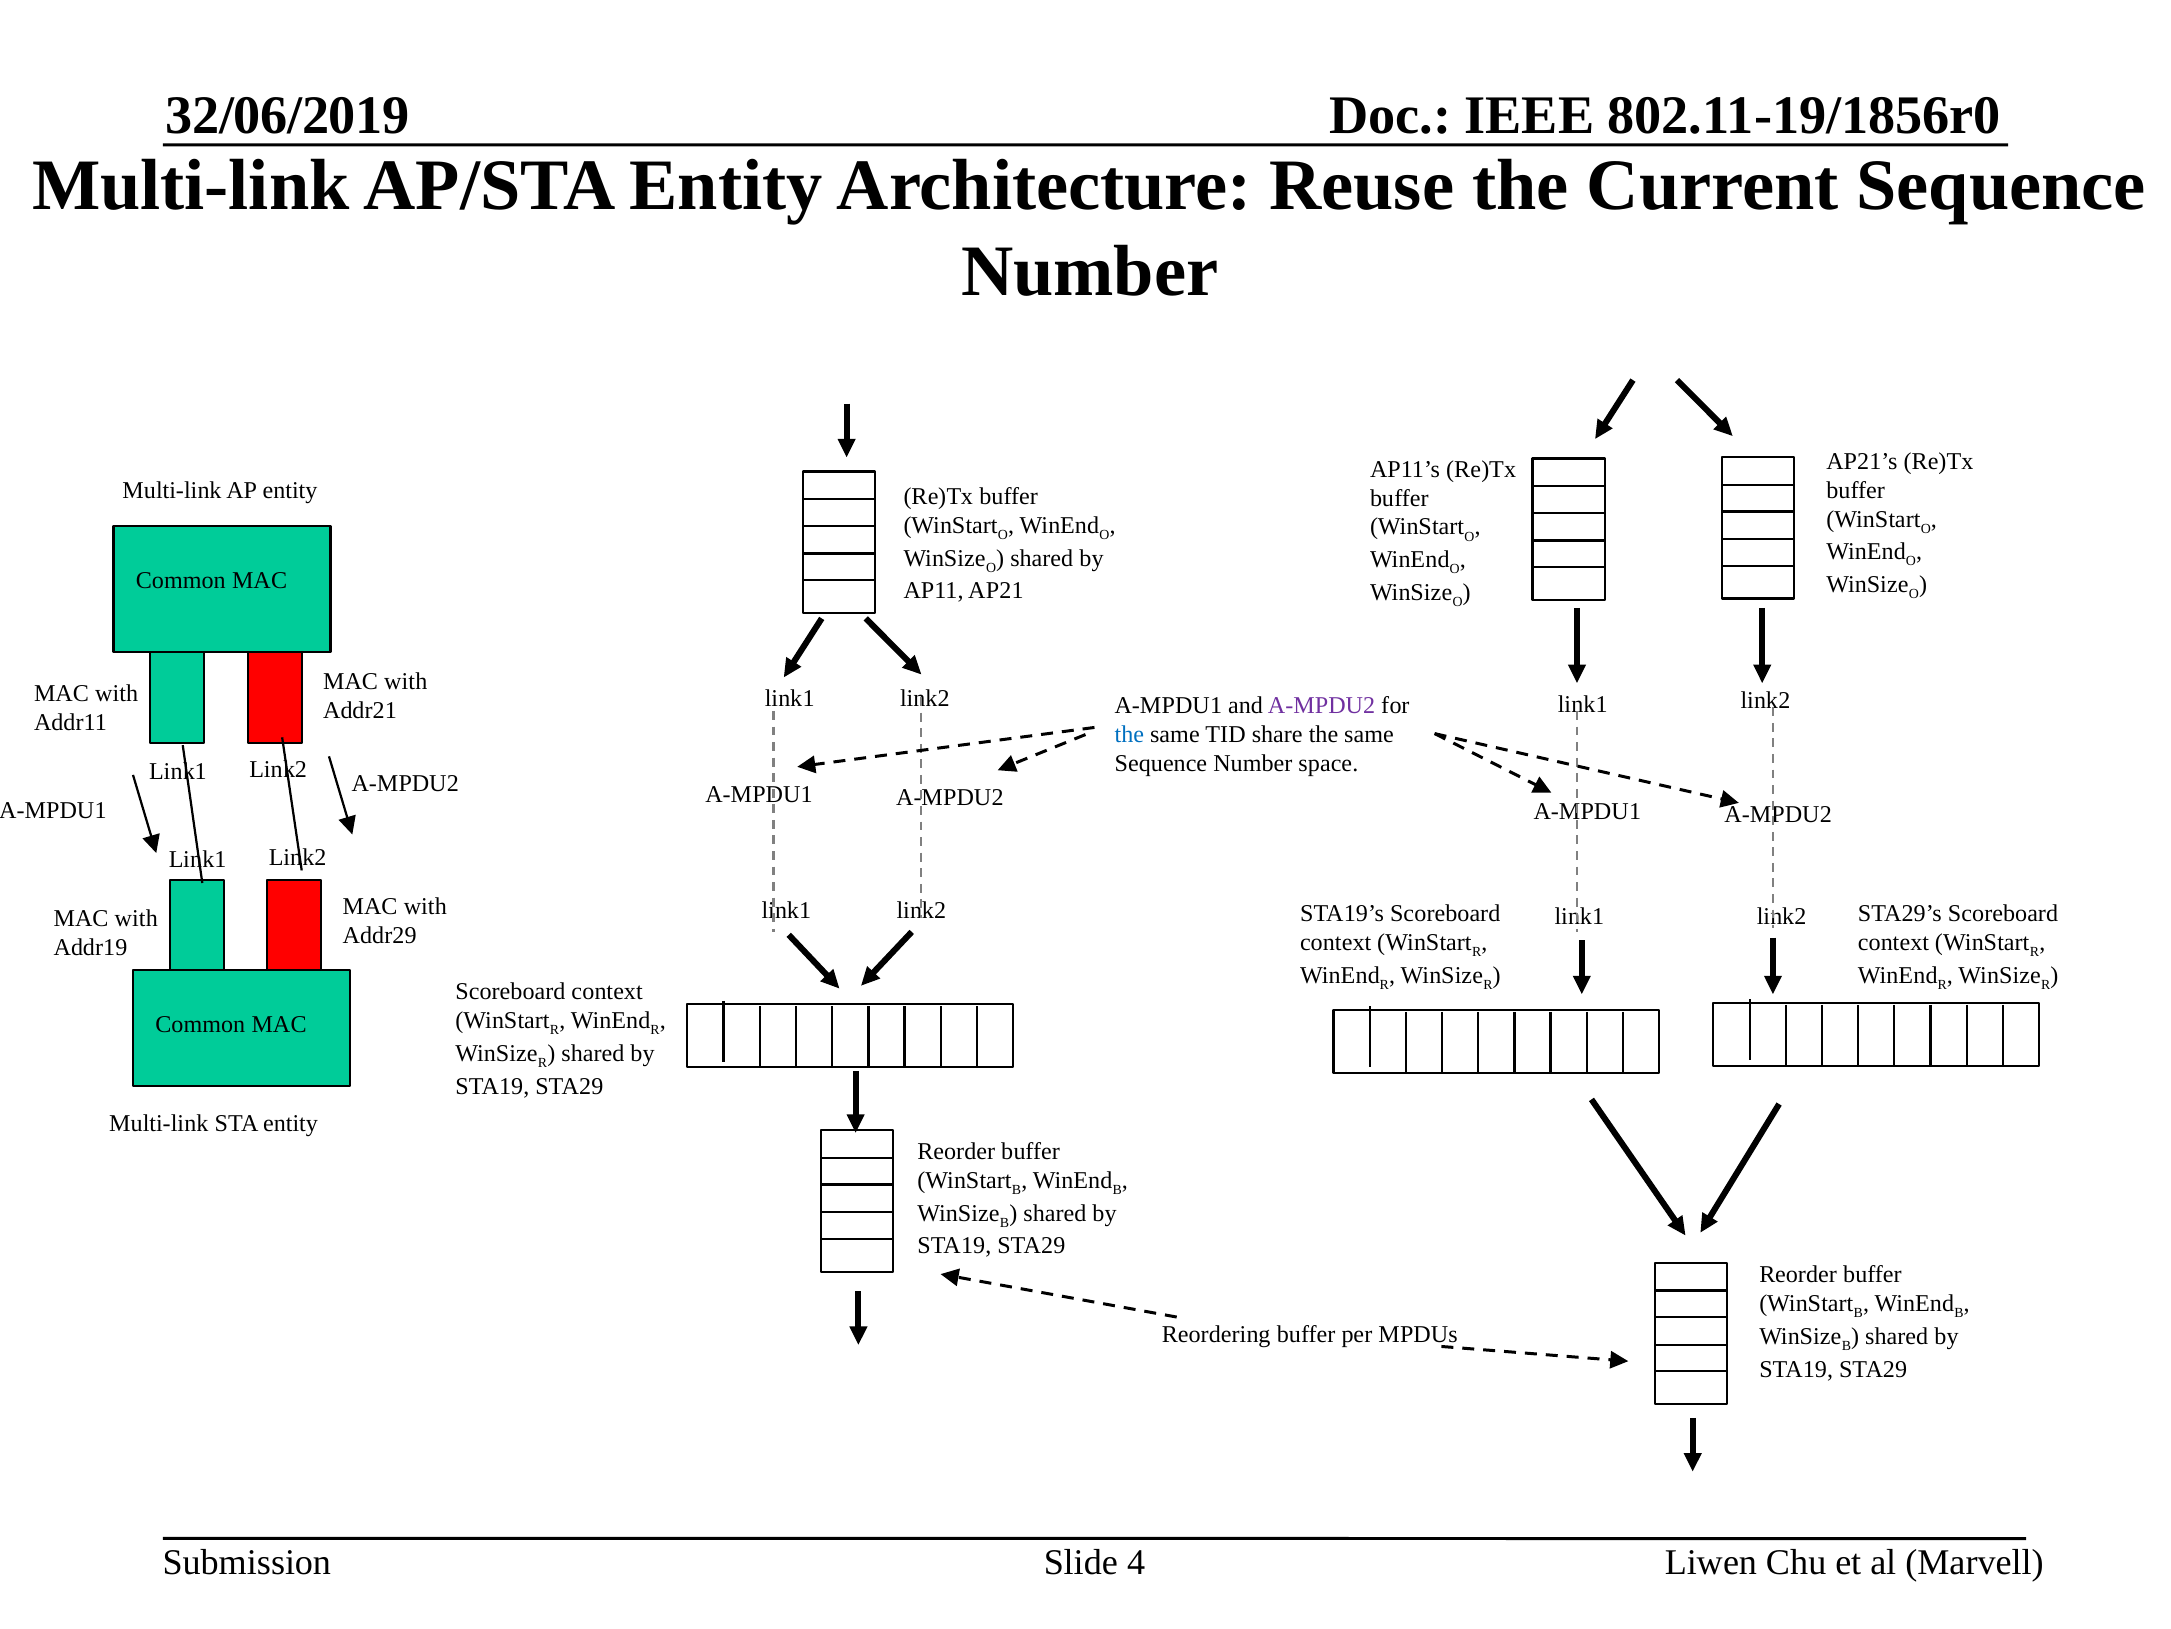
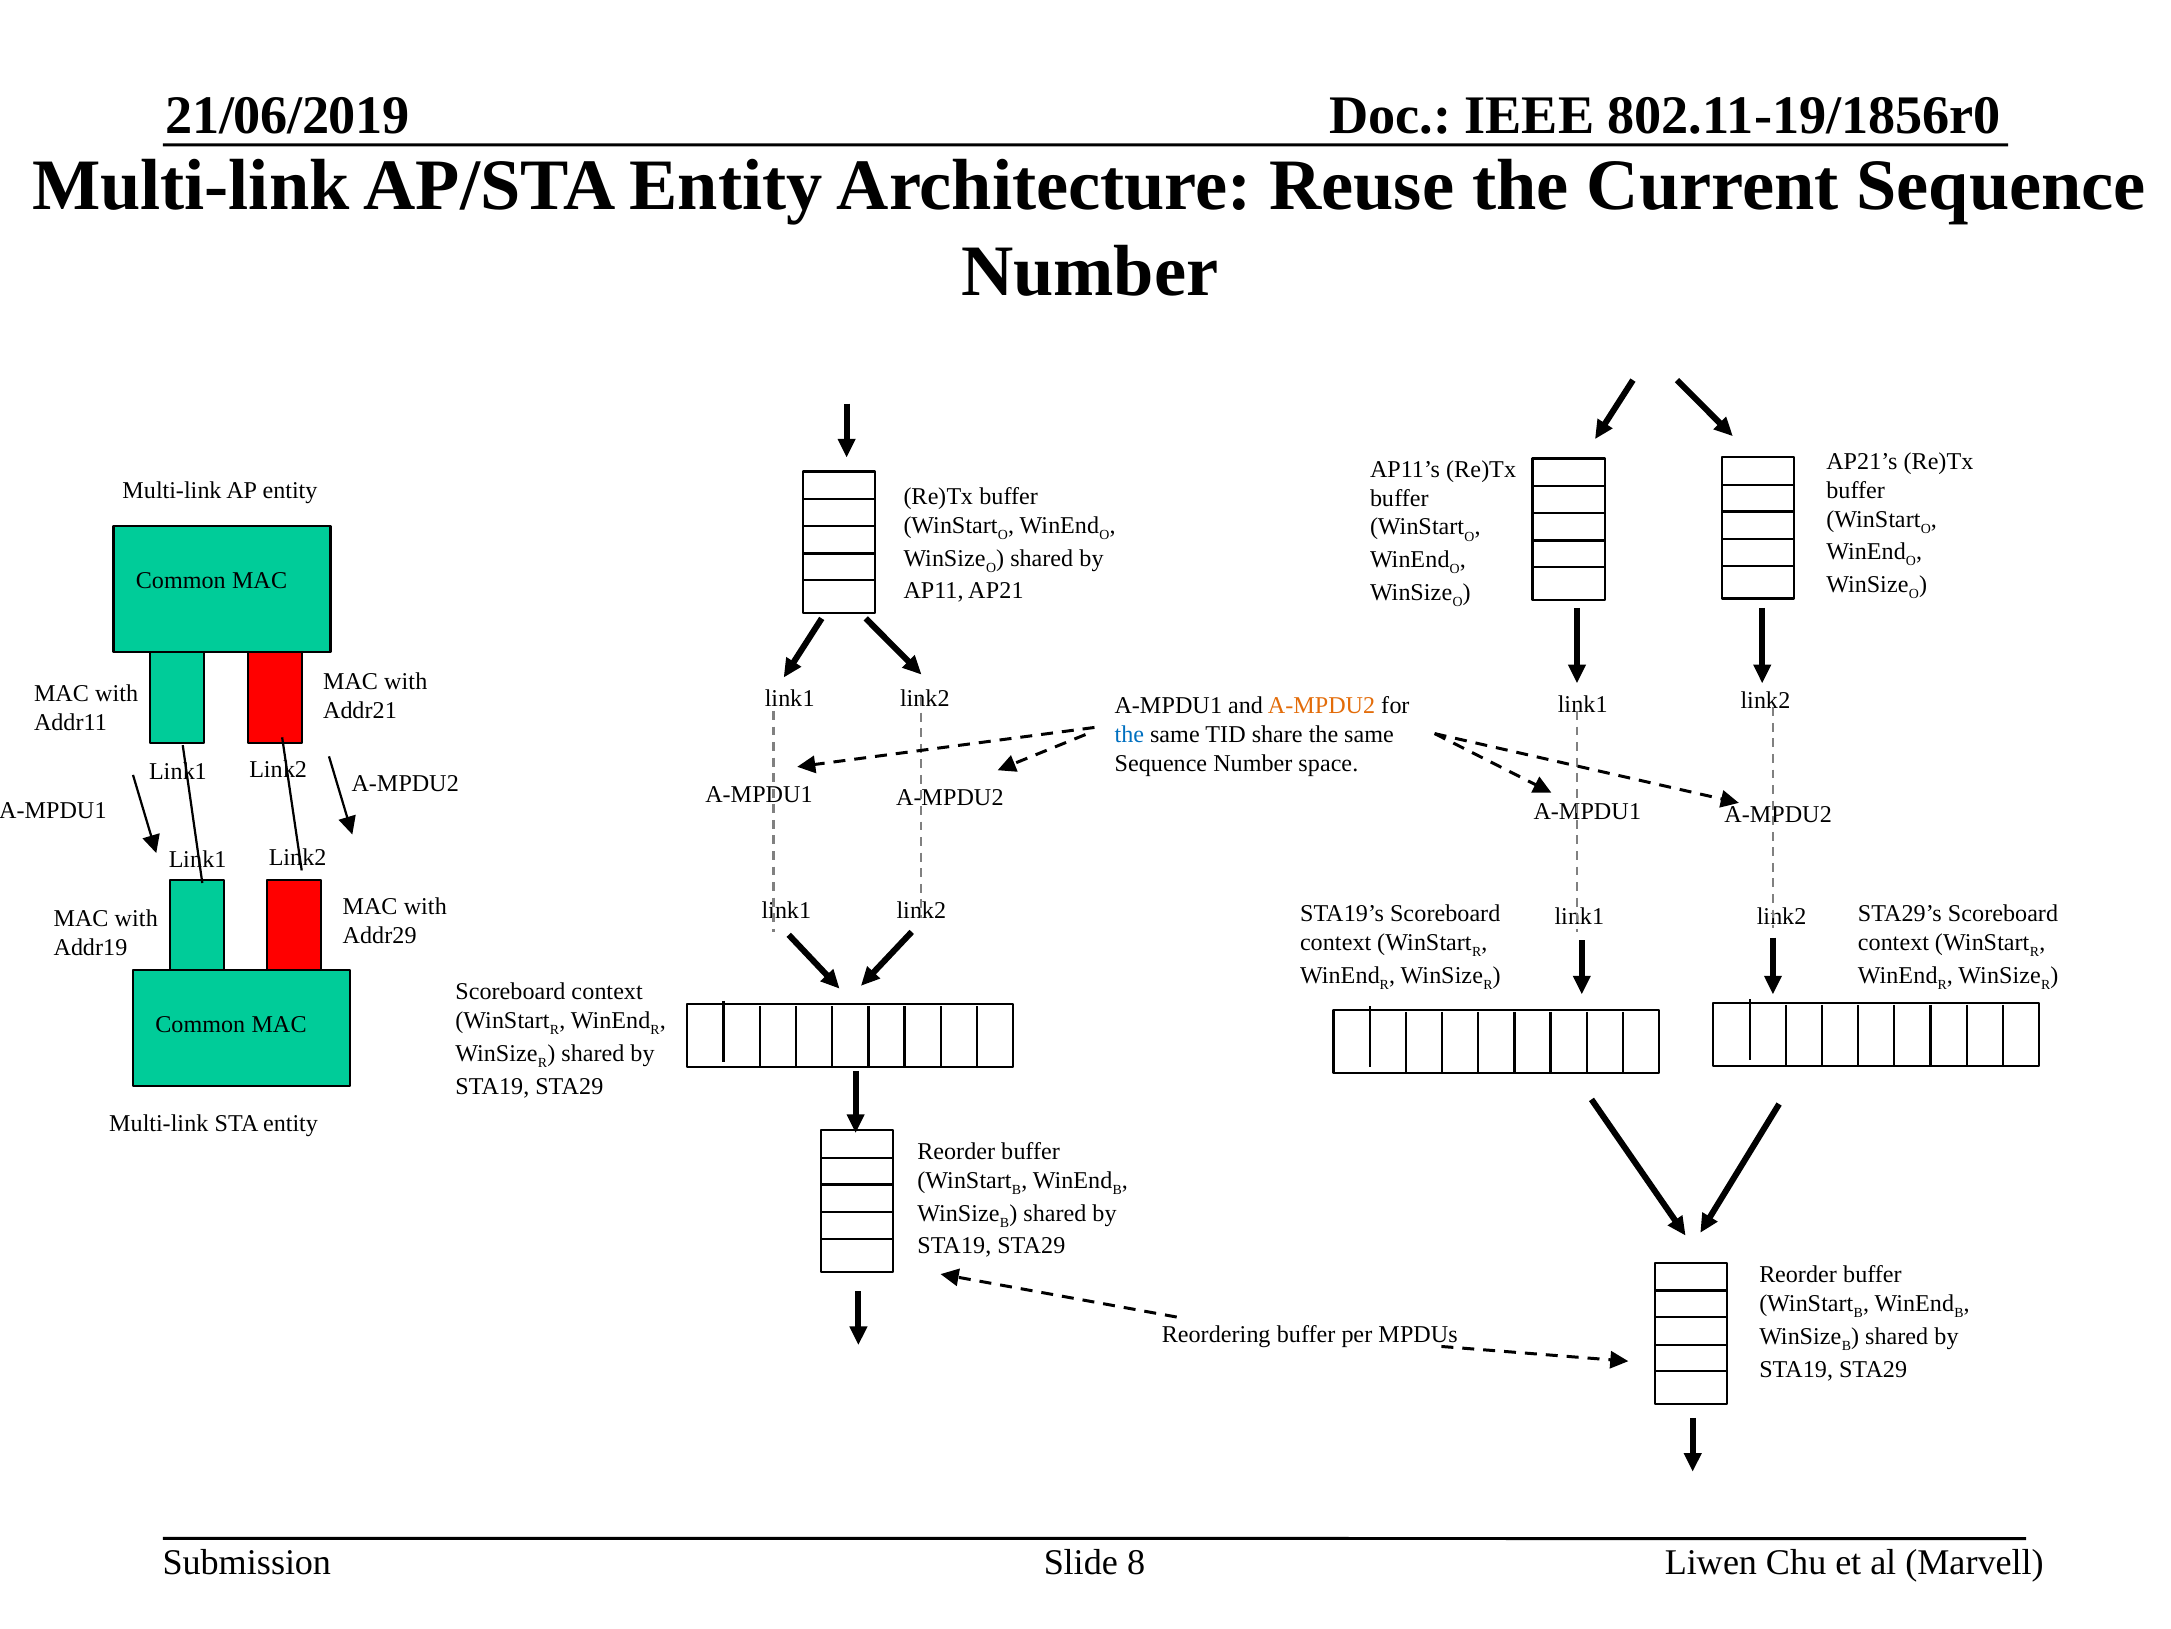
32/06/2019: 32/06/2019 -> 21/06/2019 (288, 116)
A-MPDU2 colour: purple -> orange (1322, 705)
4: 4 -> 8 (1136, 1562)
